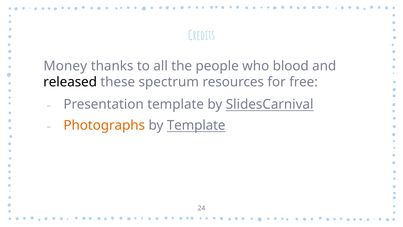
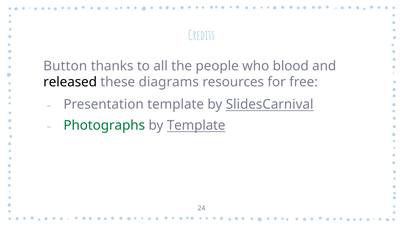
Money: Money -> Button (65, 66)
spectrum: spectrum -> diagrams (169, 82)
Photographs colour: orange -> green (104, 125)
